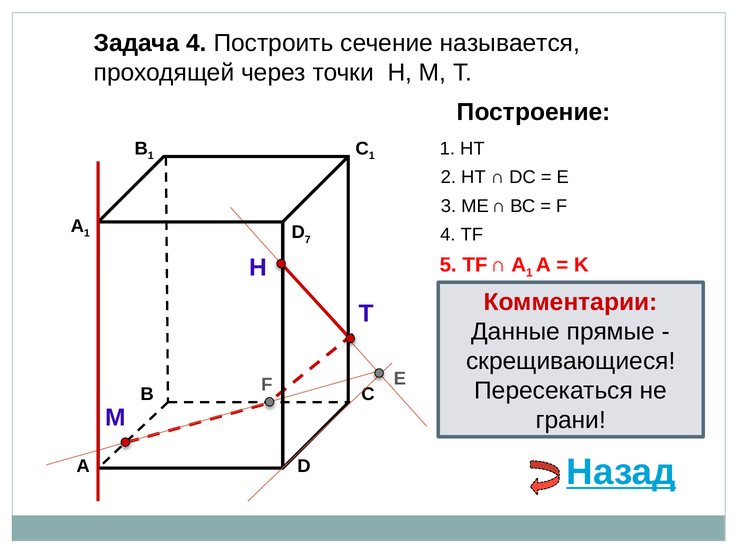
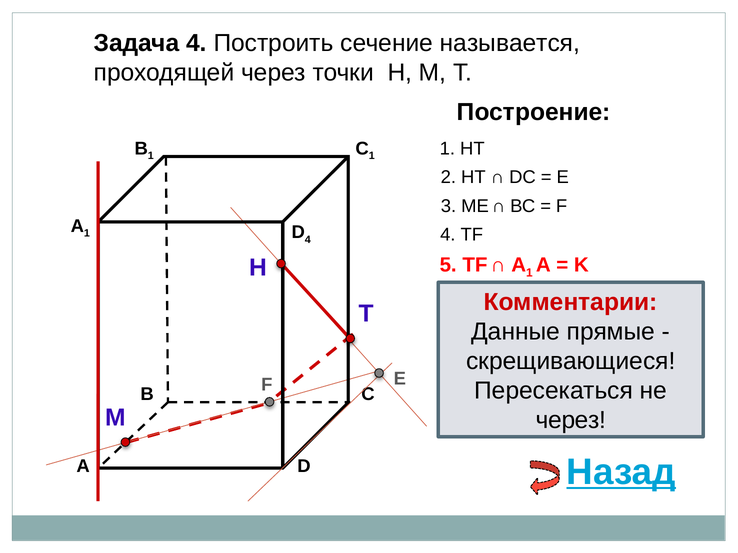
D 7: 7 -> 4 (308, 240)
грани: грани -> через (571, 421)
